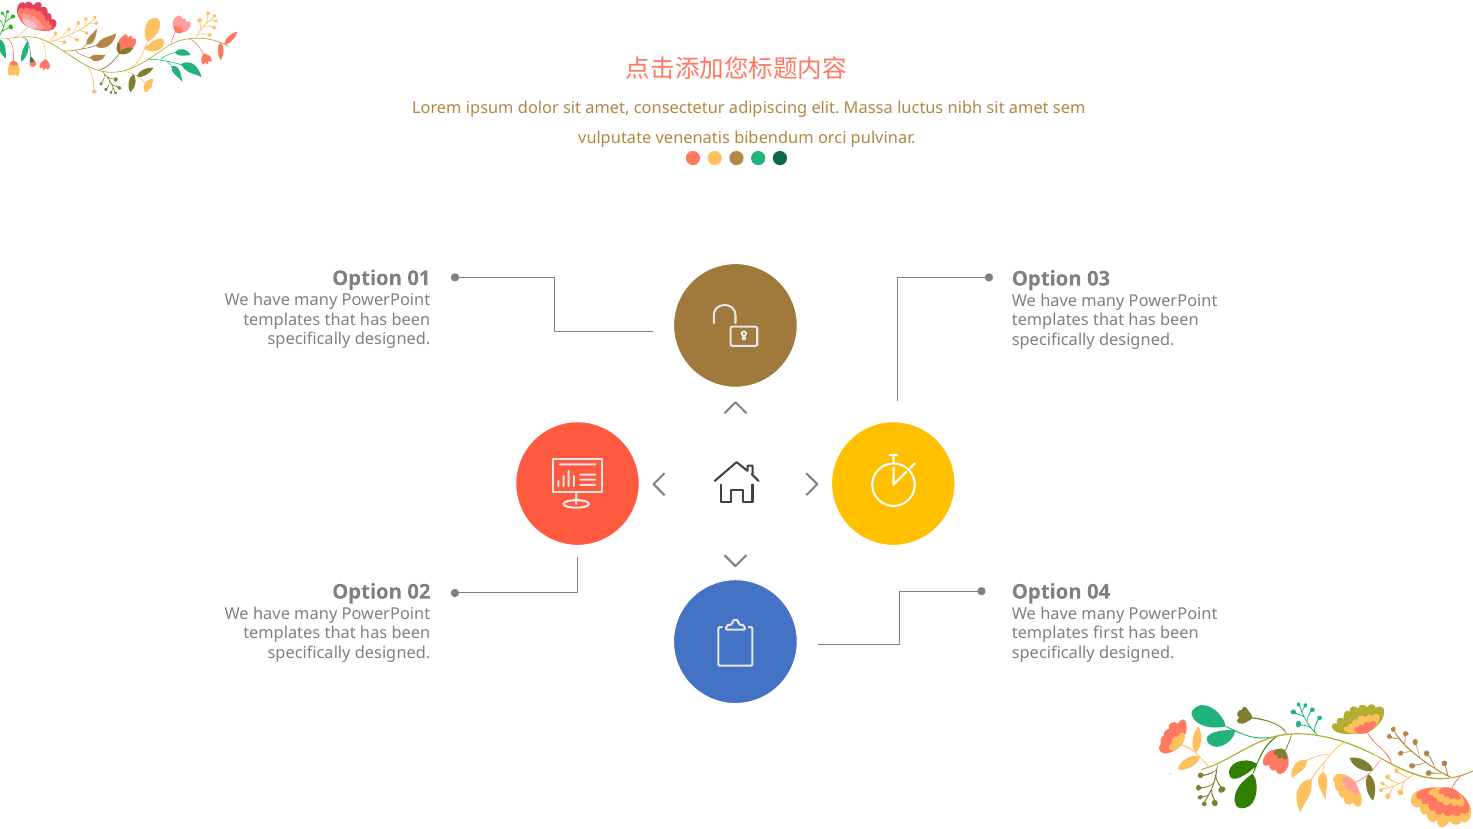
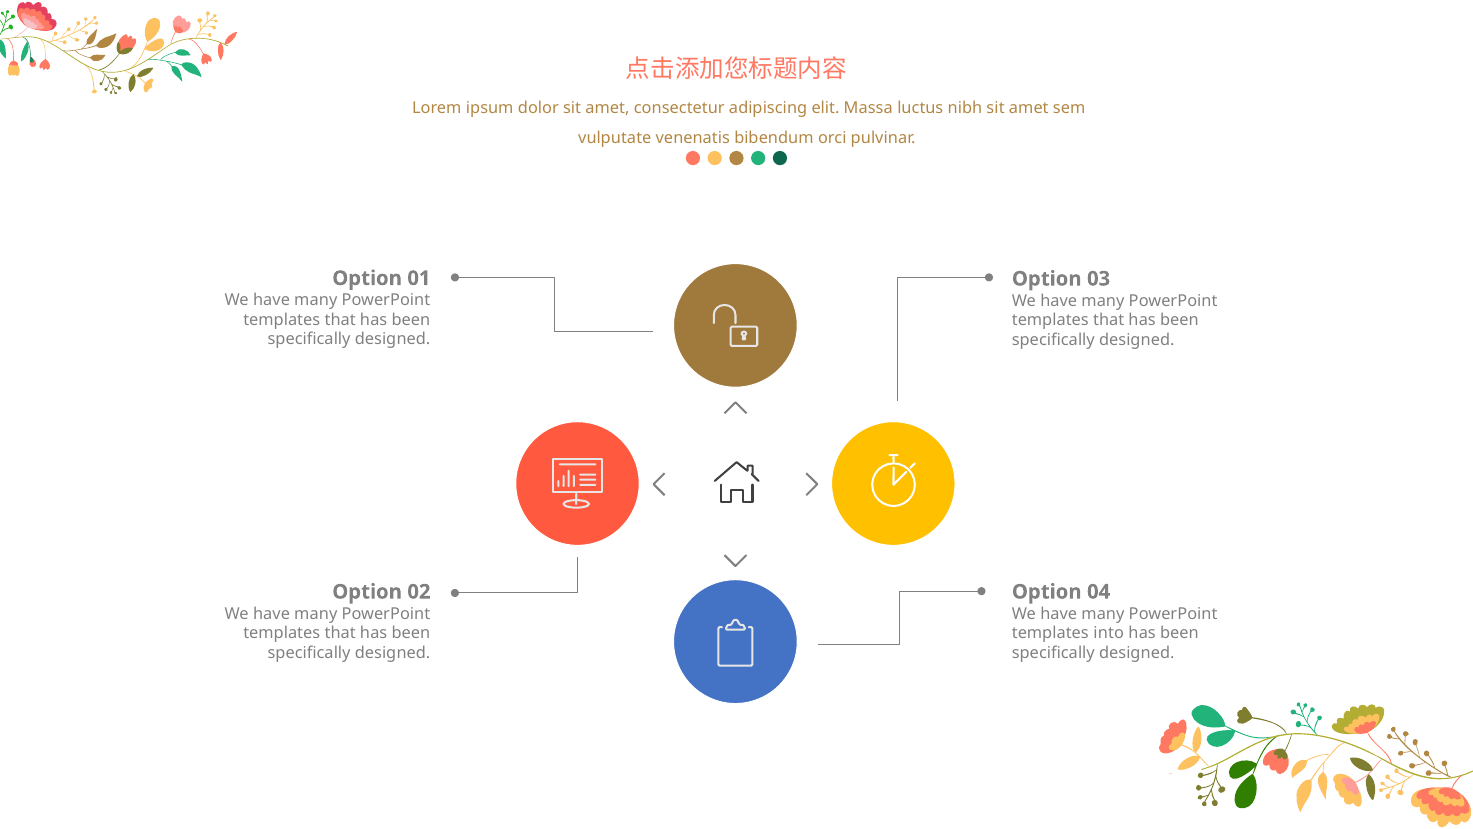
first: first -> into (1109, 633)
